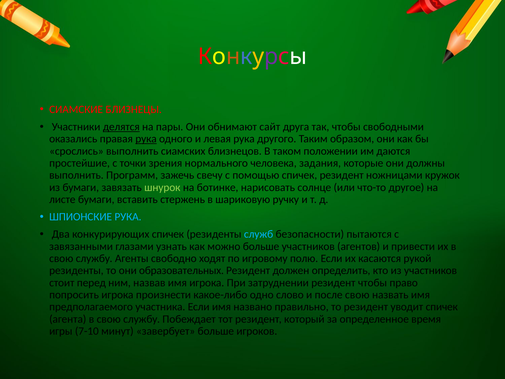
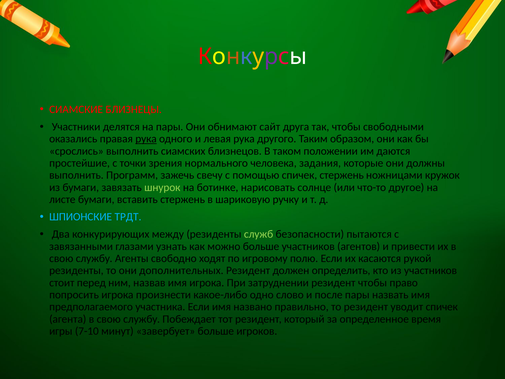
делятся underline: present -> none (121, 127)
спичек резидент: резидент -> стержень (342, 175)
ШПИОНСКИЕ РУКА: РУКА -> ТРДТ (128, 217)
конкурирующих спичек: спичек -> между (168, 234)
служб colour: light blue -> light green (259, 234)
образовательных: образовательных -> дополнительных (181, 270)
после свою: свою -> пары (357, 295)
